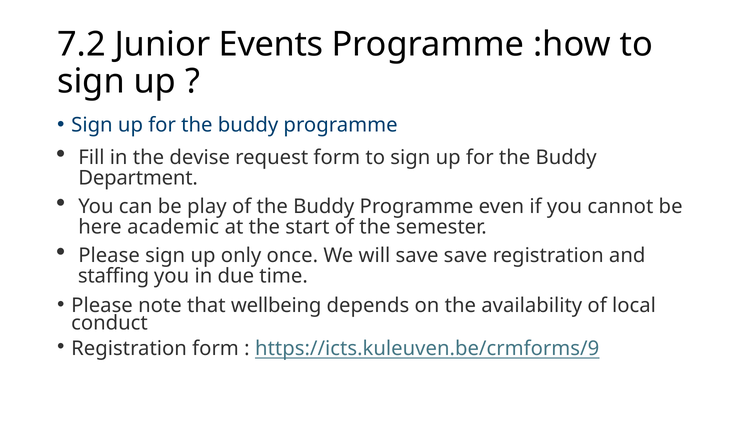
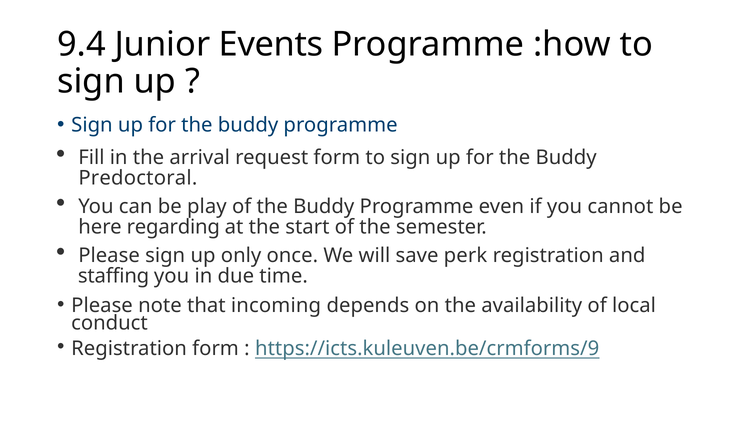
7.2: 7.2 -> 9.4 (81, 44)
devise: devise -> arrival (200, 157)
Department: Department -> Predoctoral (138, 178)
academic: academic -> regarding (173, 227)
save save: save -> perk (465, 255)
wellbeing: wellbeing -> incoming (276, 305)
